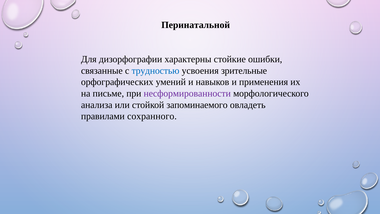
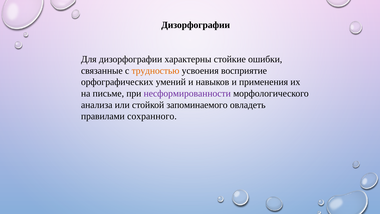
Перинатальной: Перинатальной -> Дизорфографии (196, 25)
трудностью colour: blue -> orange (156, 71)
зрительные: зрительные -> восприятие (244, 71)
